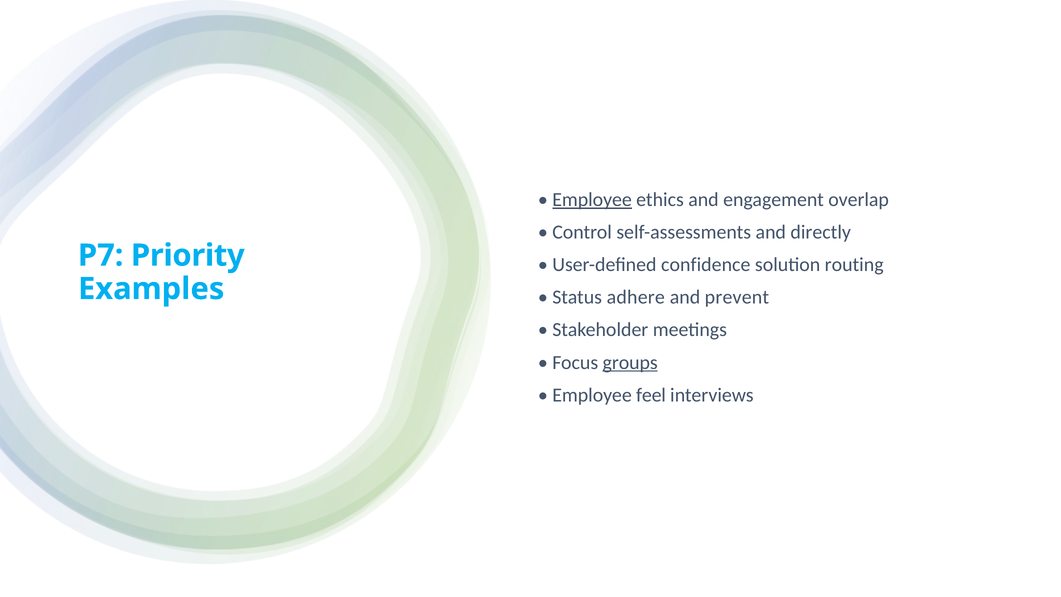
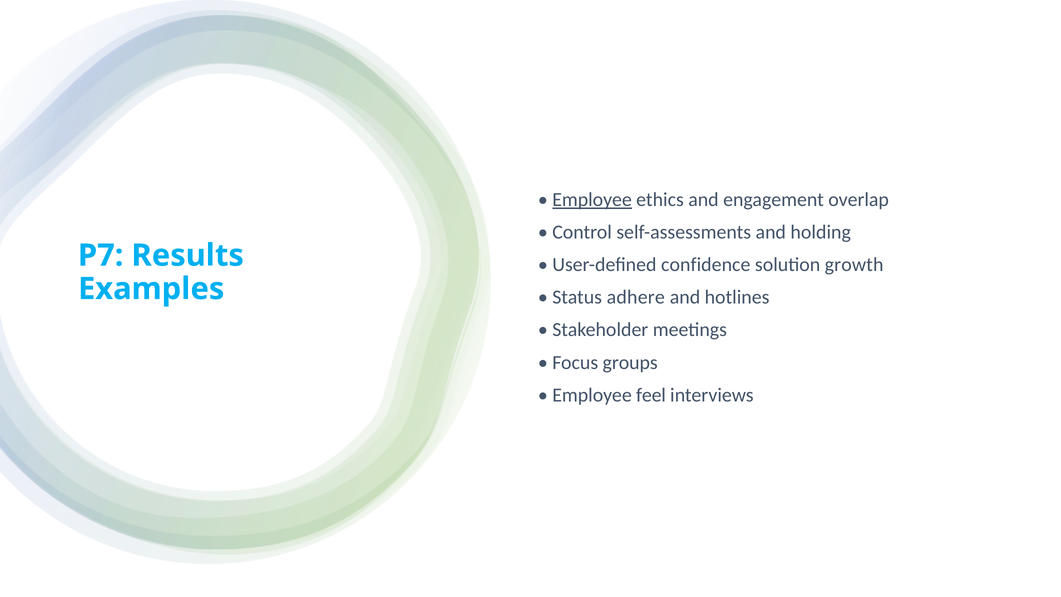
directly: directly -> holding (821, 232)
Priority: Priority -> Results (188, 255)
routing: routing -> growth (854, 265)
prevent: prevent -> hotlines (737, 297)
groups underline: present -> none (630, 362)
